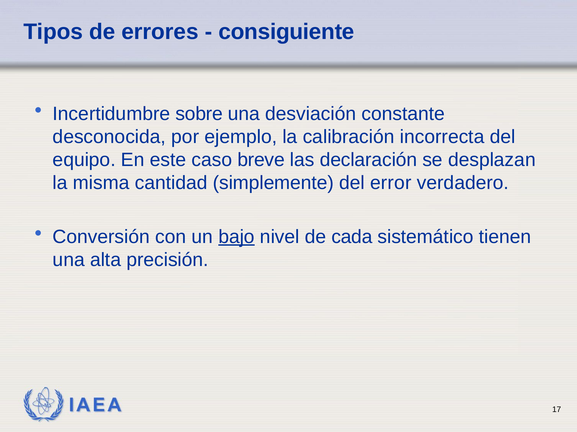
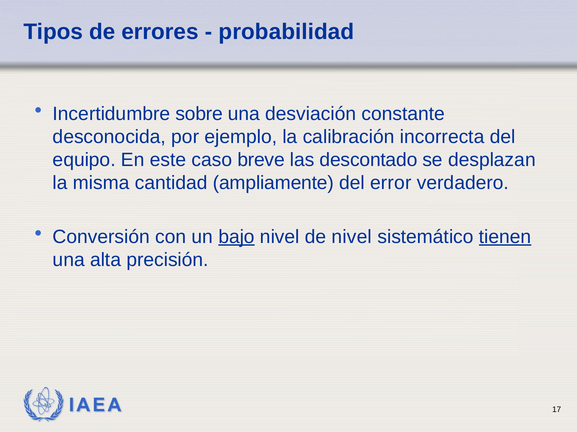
consiguiente: consiguiente -> probabilidad (286, 32)
declaración: declaración -> descontado (369, 160)
simplemente: simplemente -> ampliamente (273, 183)
de cada: cada -> nivel (352, 237)
tienen underline: none -> present (505, 237)
